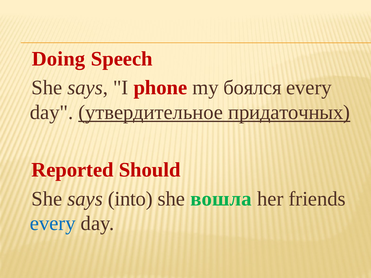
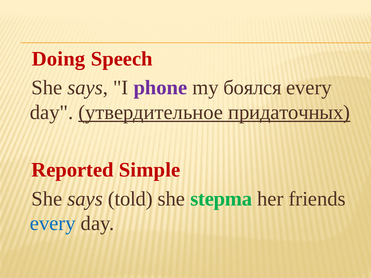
phone colour: red -> purple (160, 88)
Should: Should -> Simple (150, 170)
into: into -> told (130, 199)
вошла: вошла -> stepma (221, 199)
